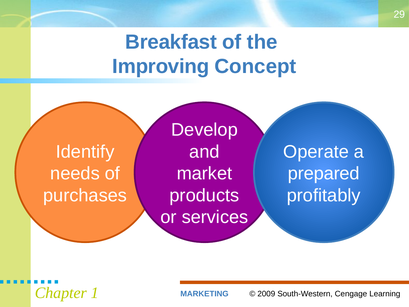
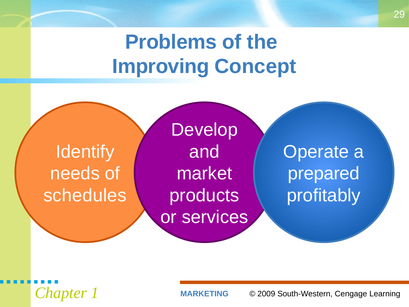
Breakfast: Breakfast -> Problems (171, 42)
purchases: purchases -> schedules (85, 195)
